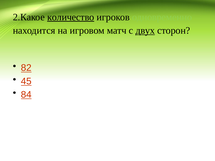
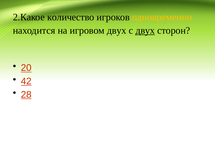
количество underline: present -> none (71, 17)
одновременно colour: light green -> yellow (162, 17)
игровом матч: матч -> двух (117, 31)
82: 82 -> 20 (26, 68)
45: 45 -> 42 (26, 81)
84: 84 -> 28 (26, 95)
